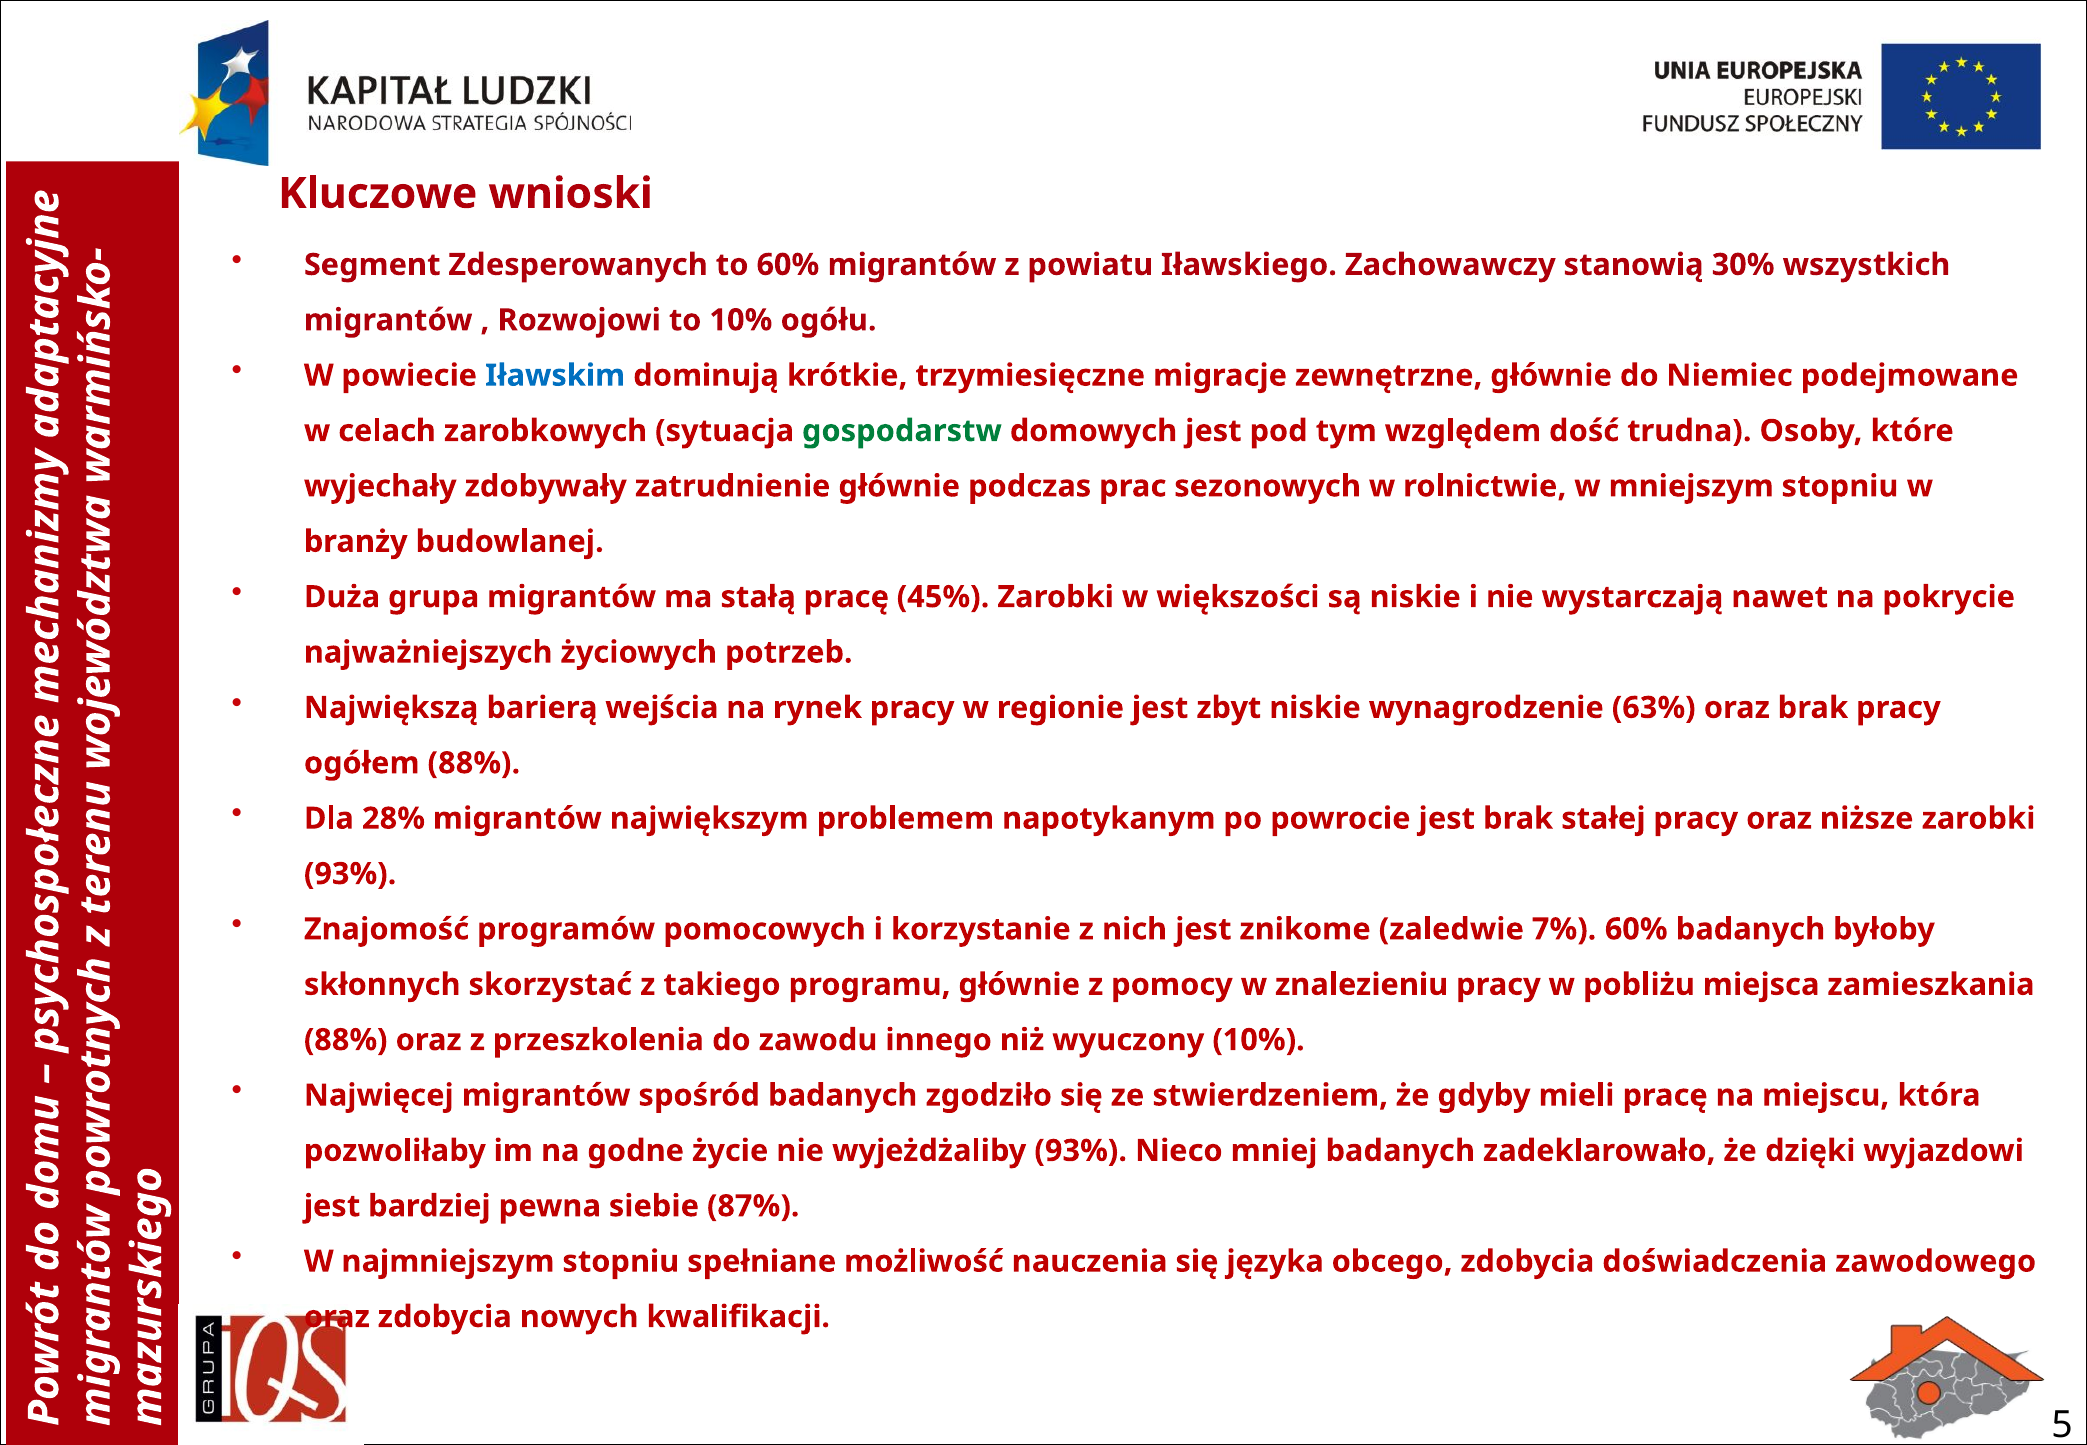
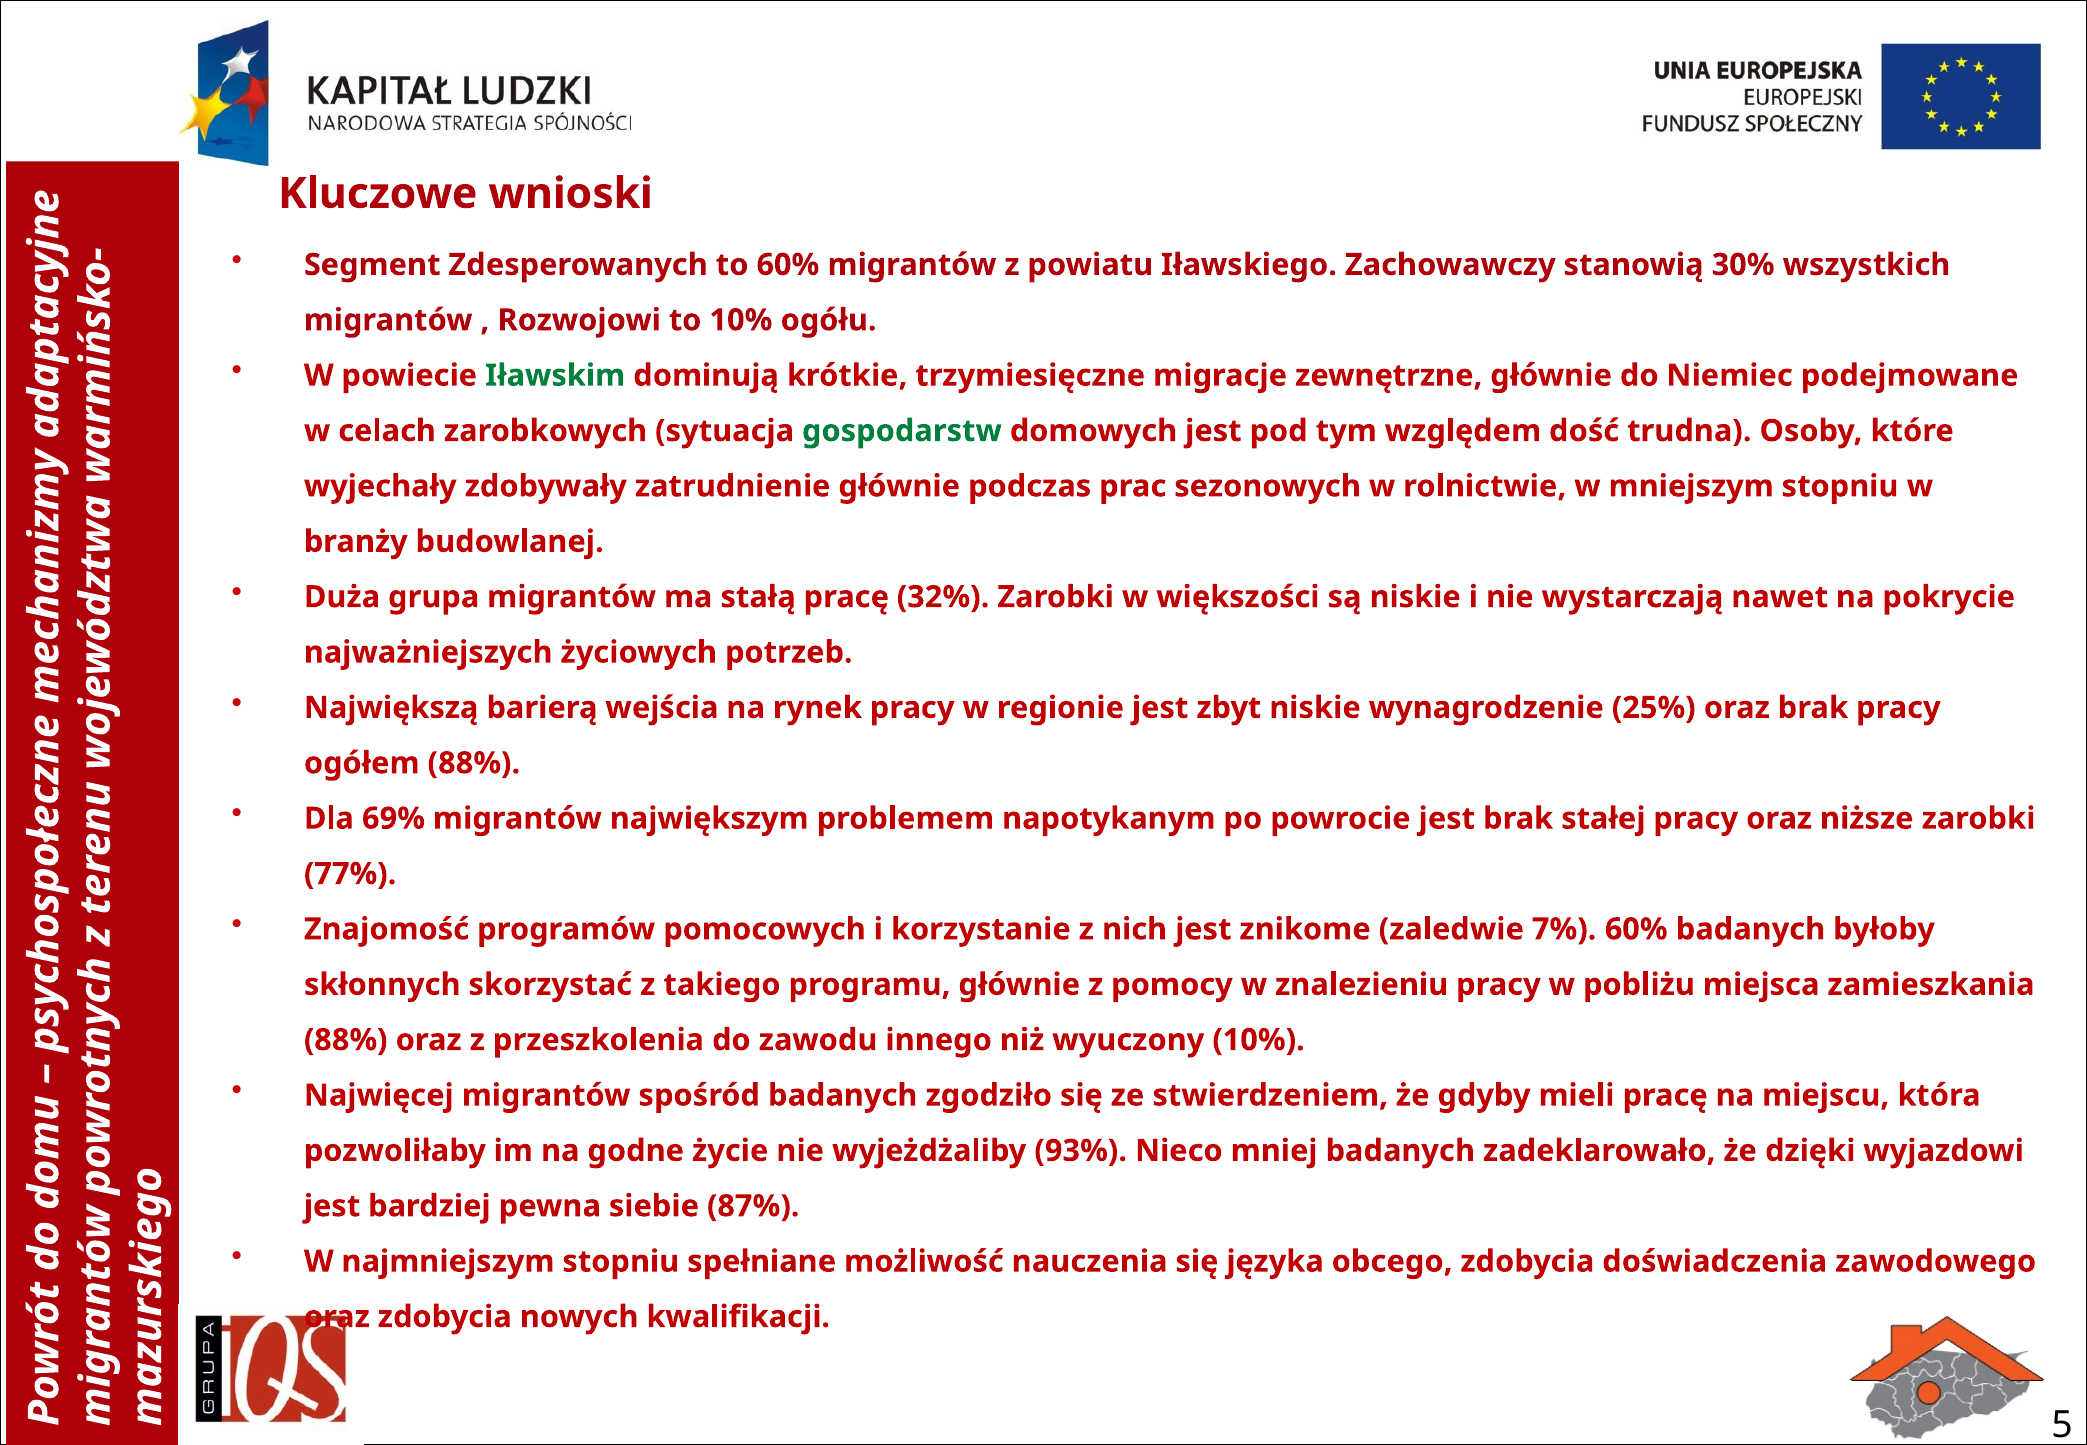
Iławskim colour: blue -> green (555, 376)
45%: 45% -> 32% (943, 597)
63%: 63% -> 25% (1654, 708)
28%: 28% -> 69% (394, 818)
93%: 93% -> 77% (350, 874)
